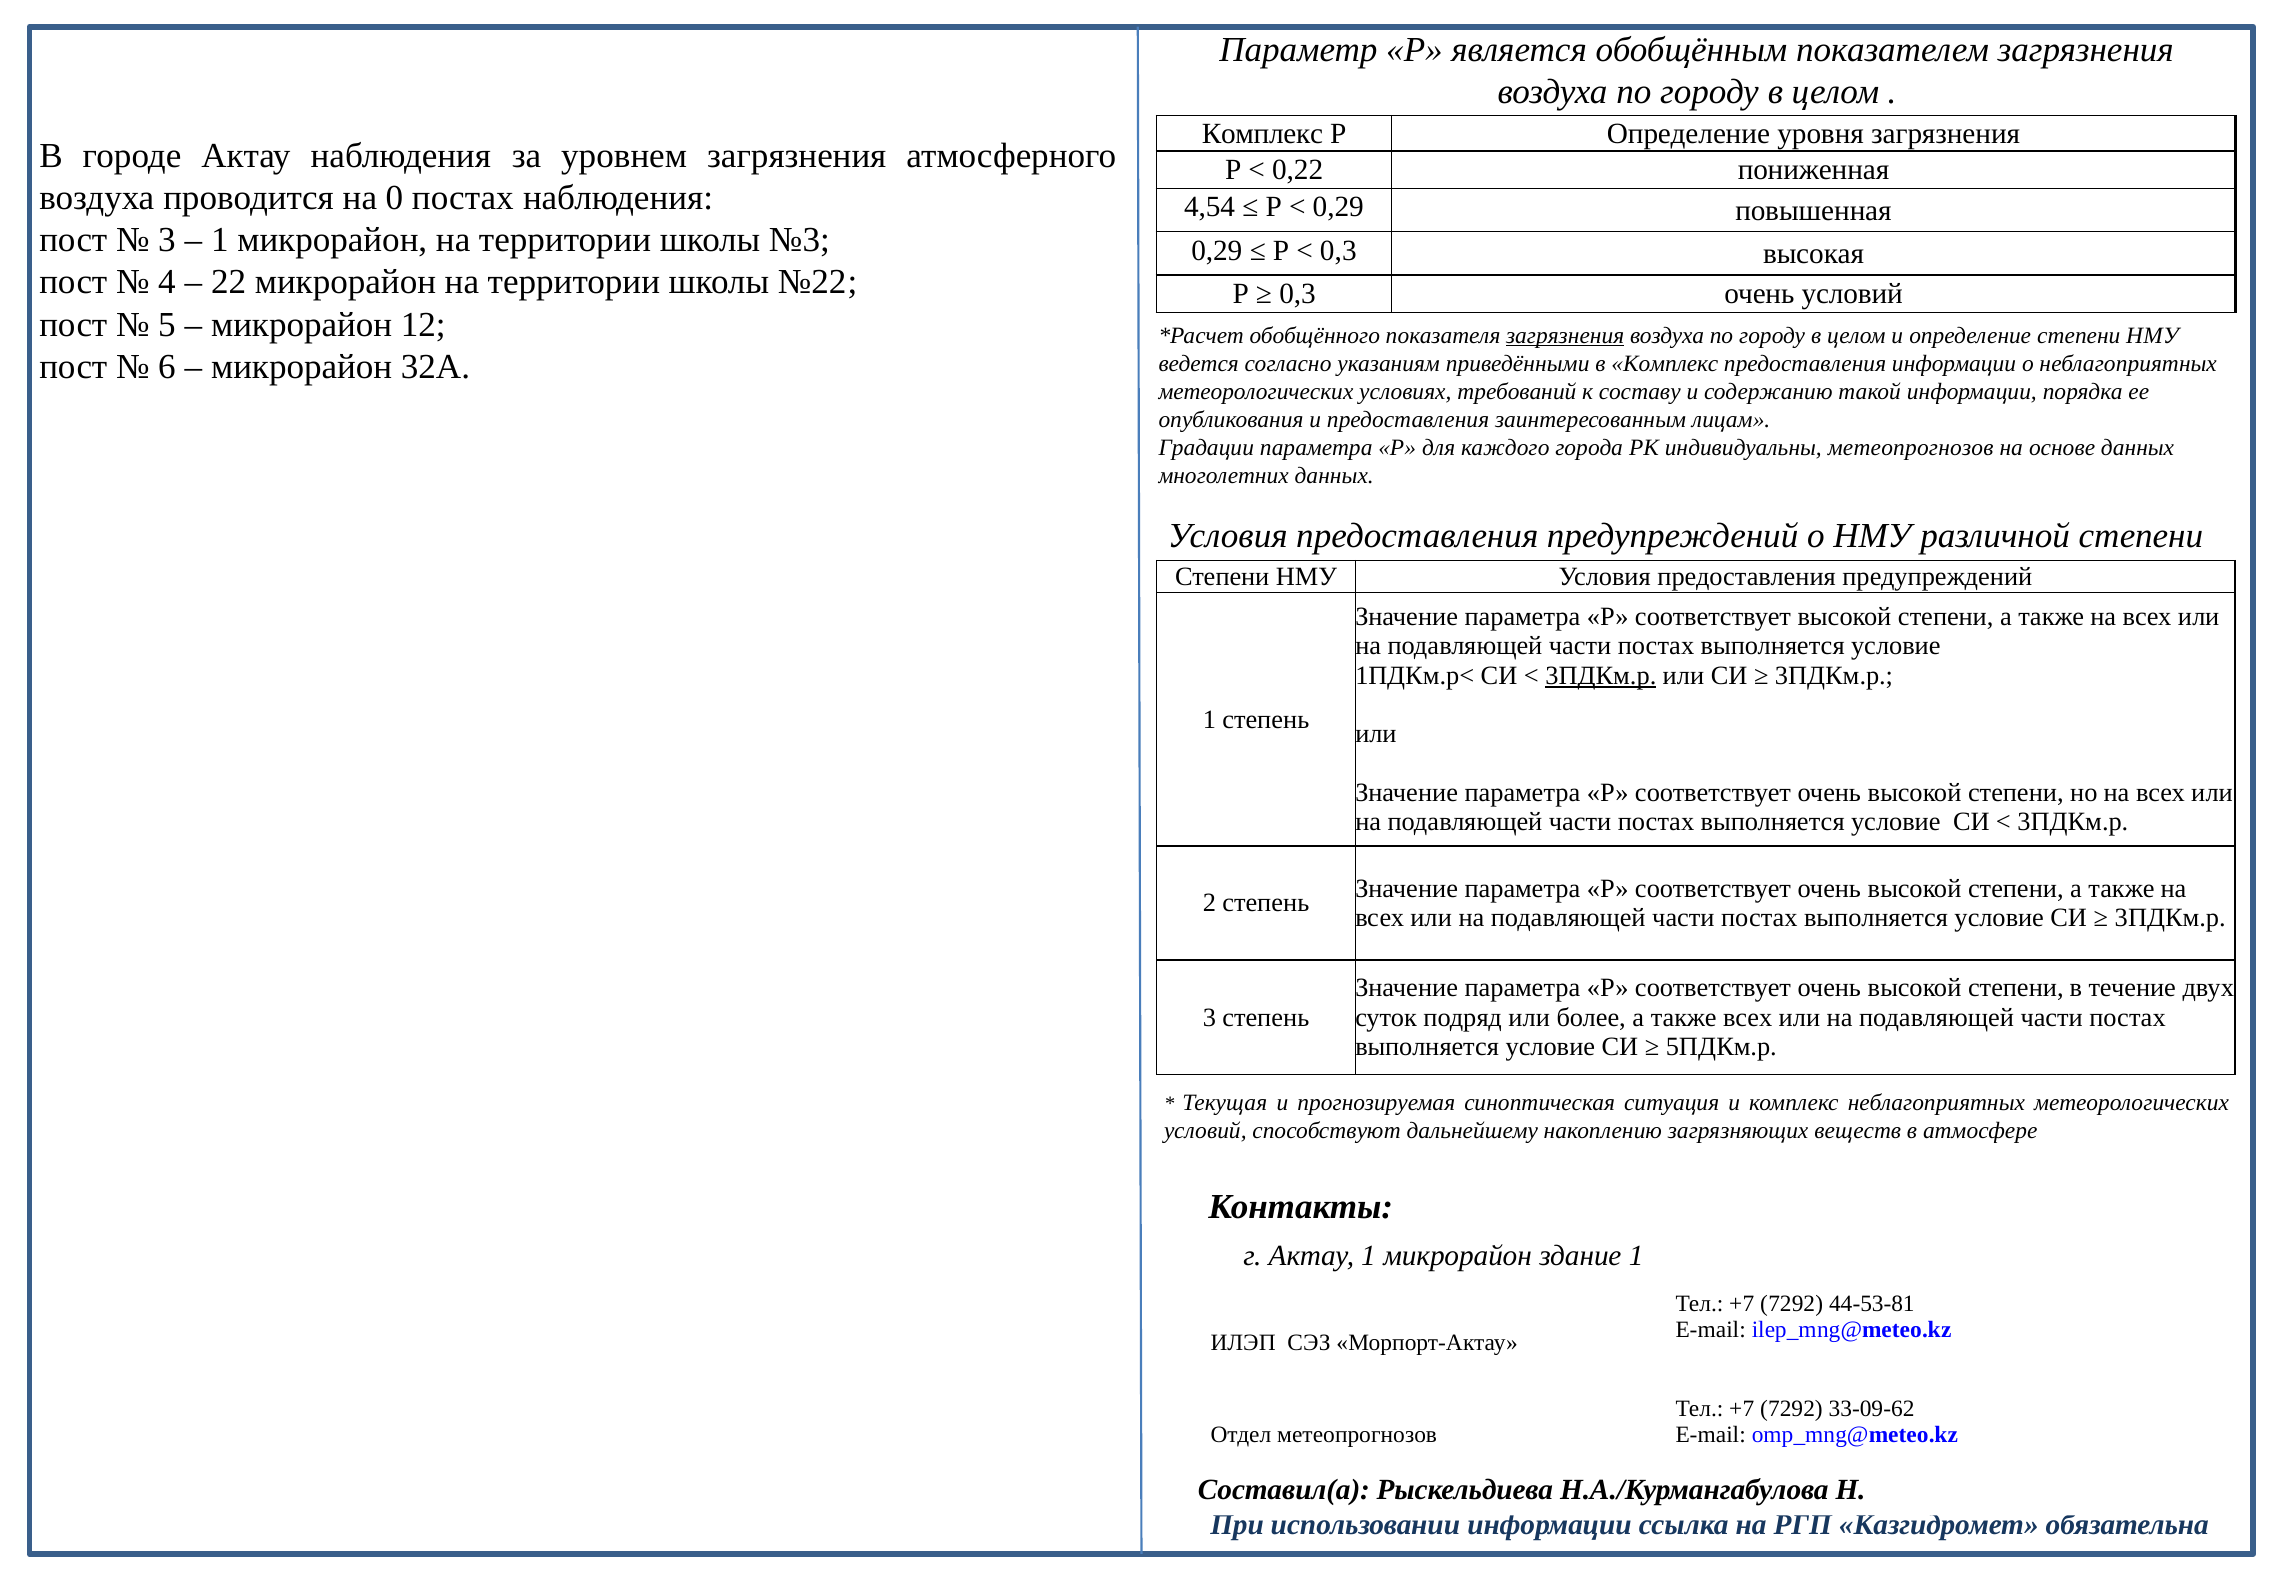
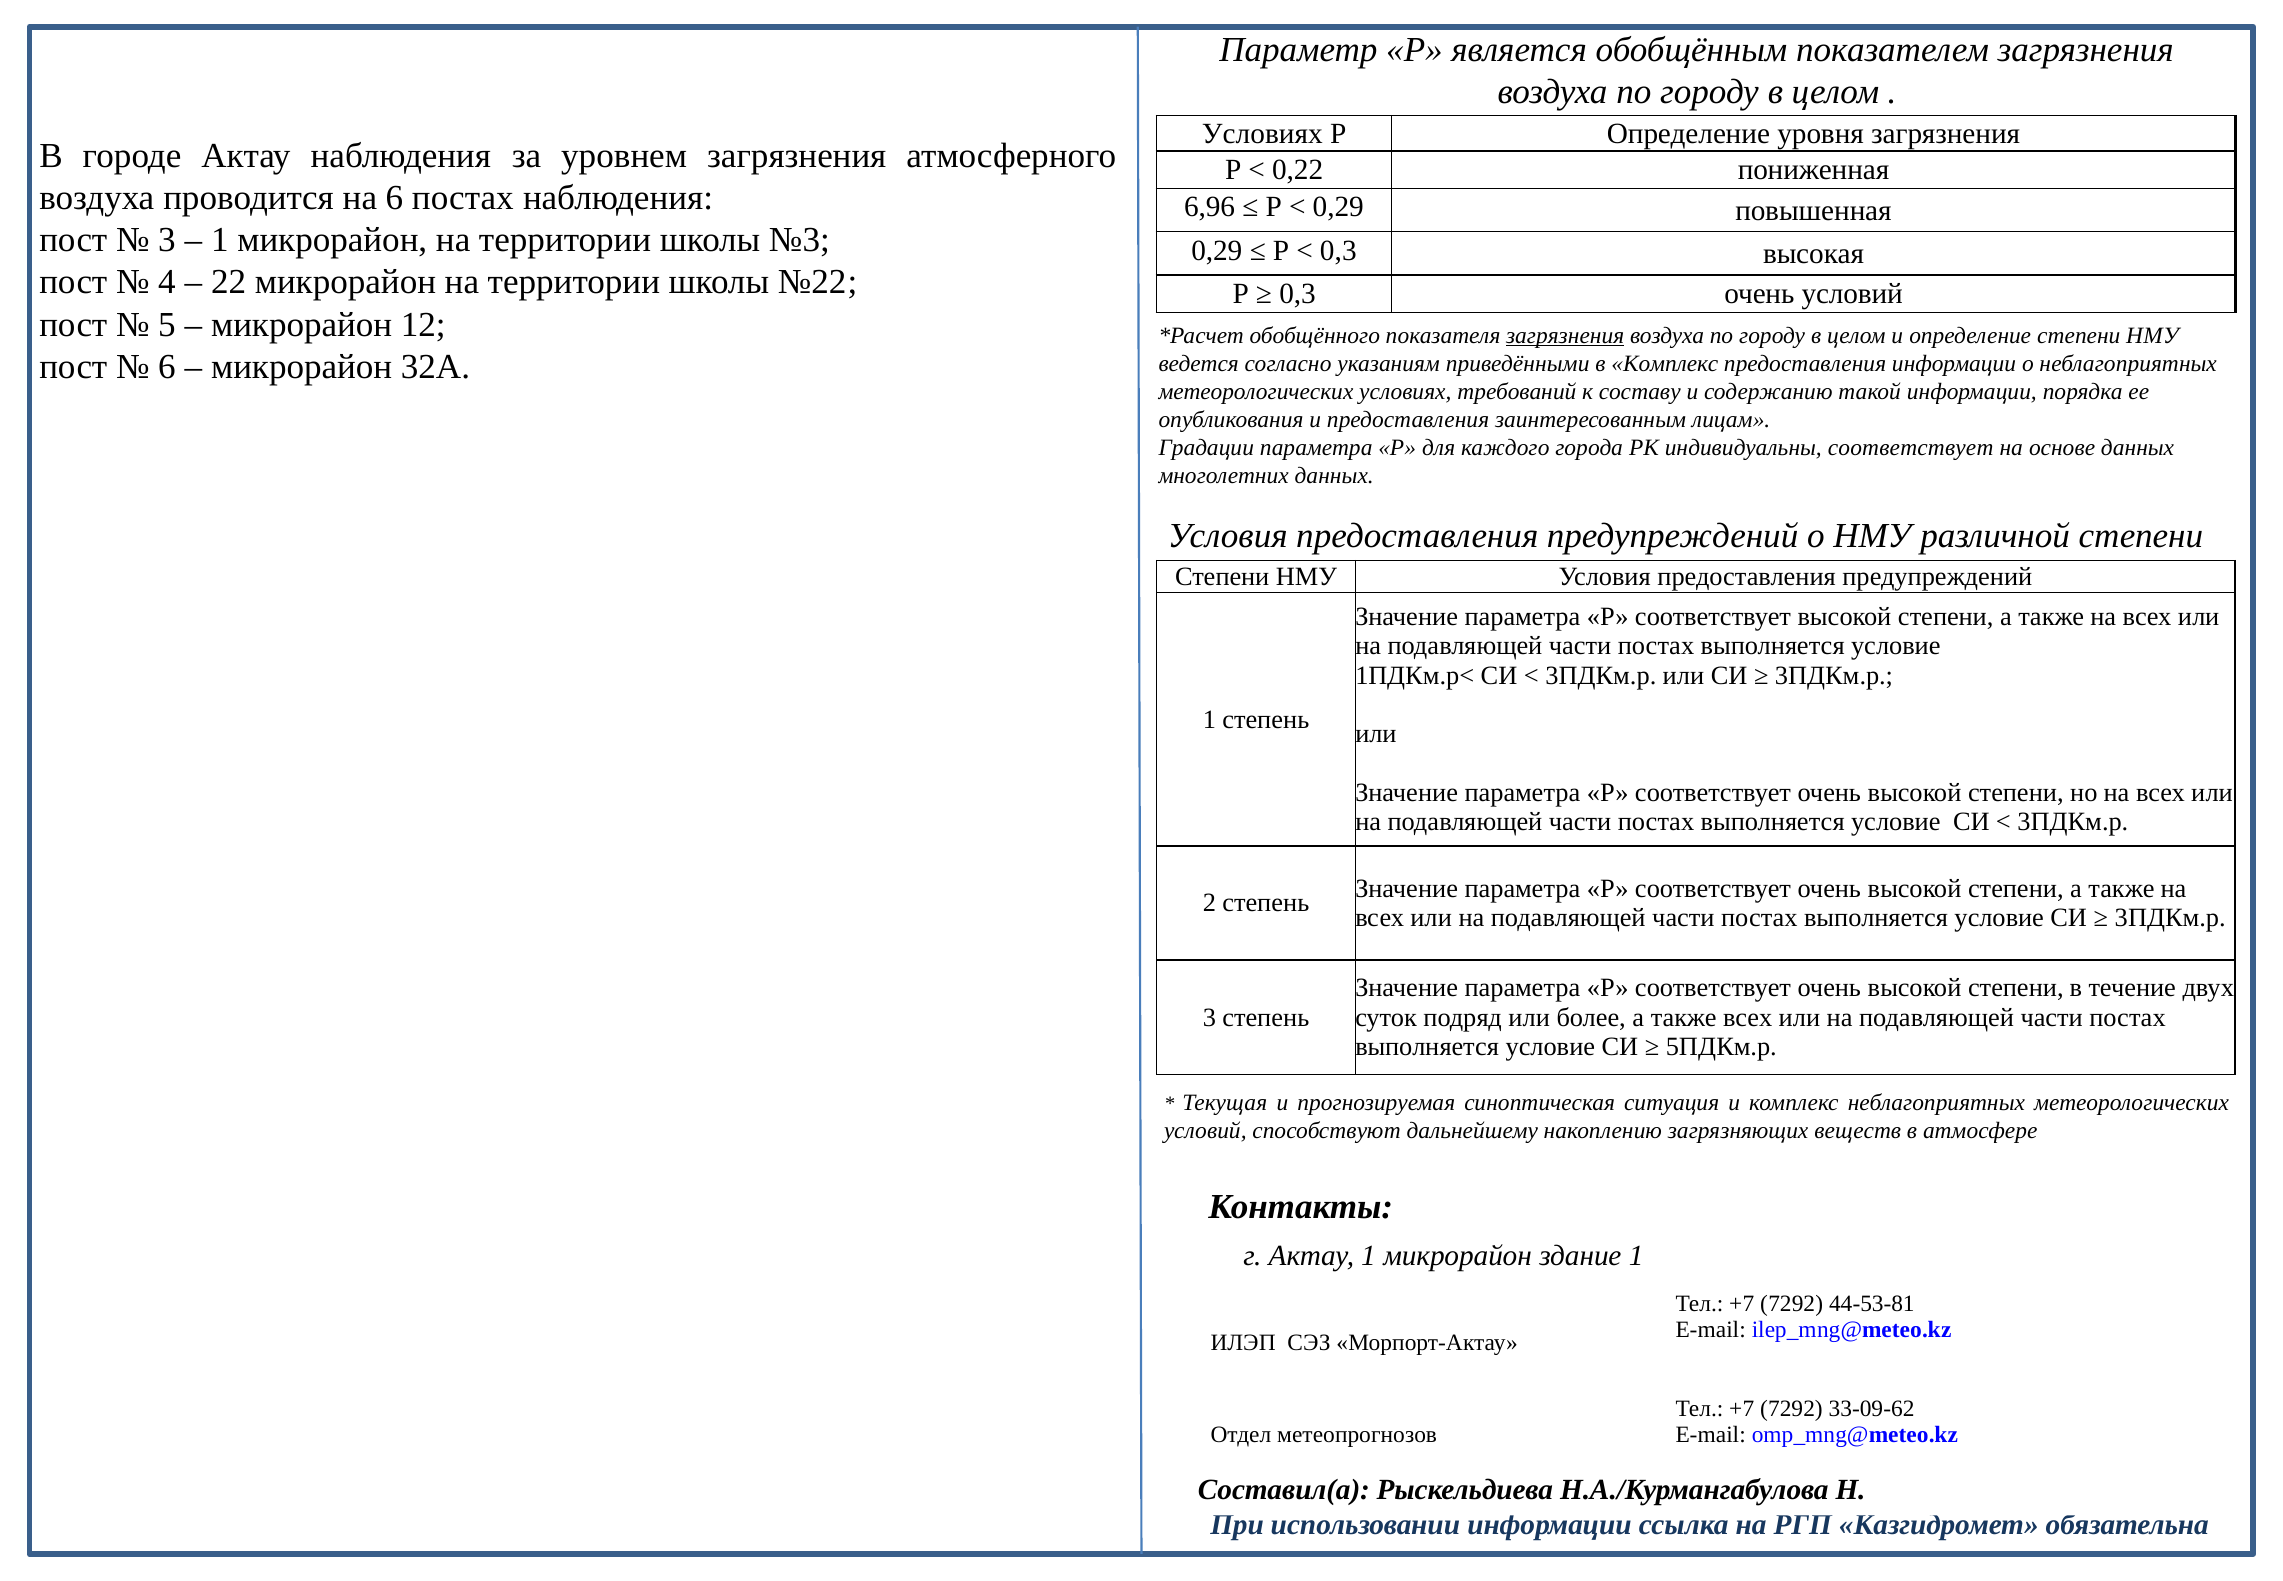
Комплекс: Комплекс -> Условиях (1262, 133)
на 0: 0 -> 6 (394, 198)
4,54: 4,54 -> 6,96 (1210, 207)
индивидуальны метеопрогнозов: метеопрогнозов -> соответствует (1911, 448)
3ПДКм.р underline: present -> none (1601, 675)
